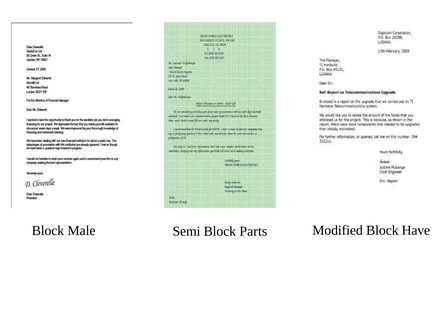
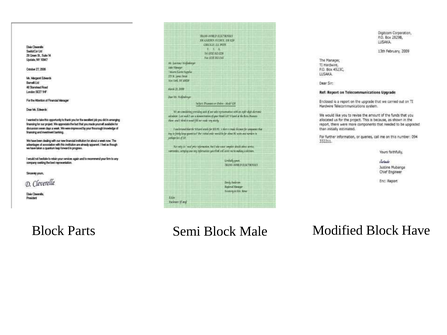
Male: Male -> Parts (81, 231)
Parts: Parts -> Male (253, 232)
